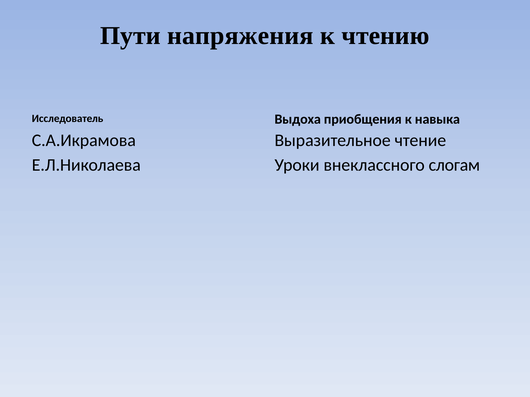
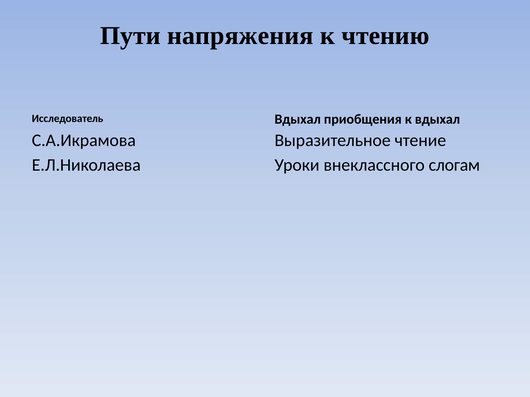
Выдоха: Выдоха -> Вдыхал (298, 119)
к навыка: навыка -> вдыхал (437, 119)
